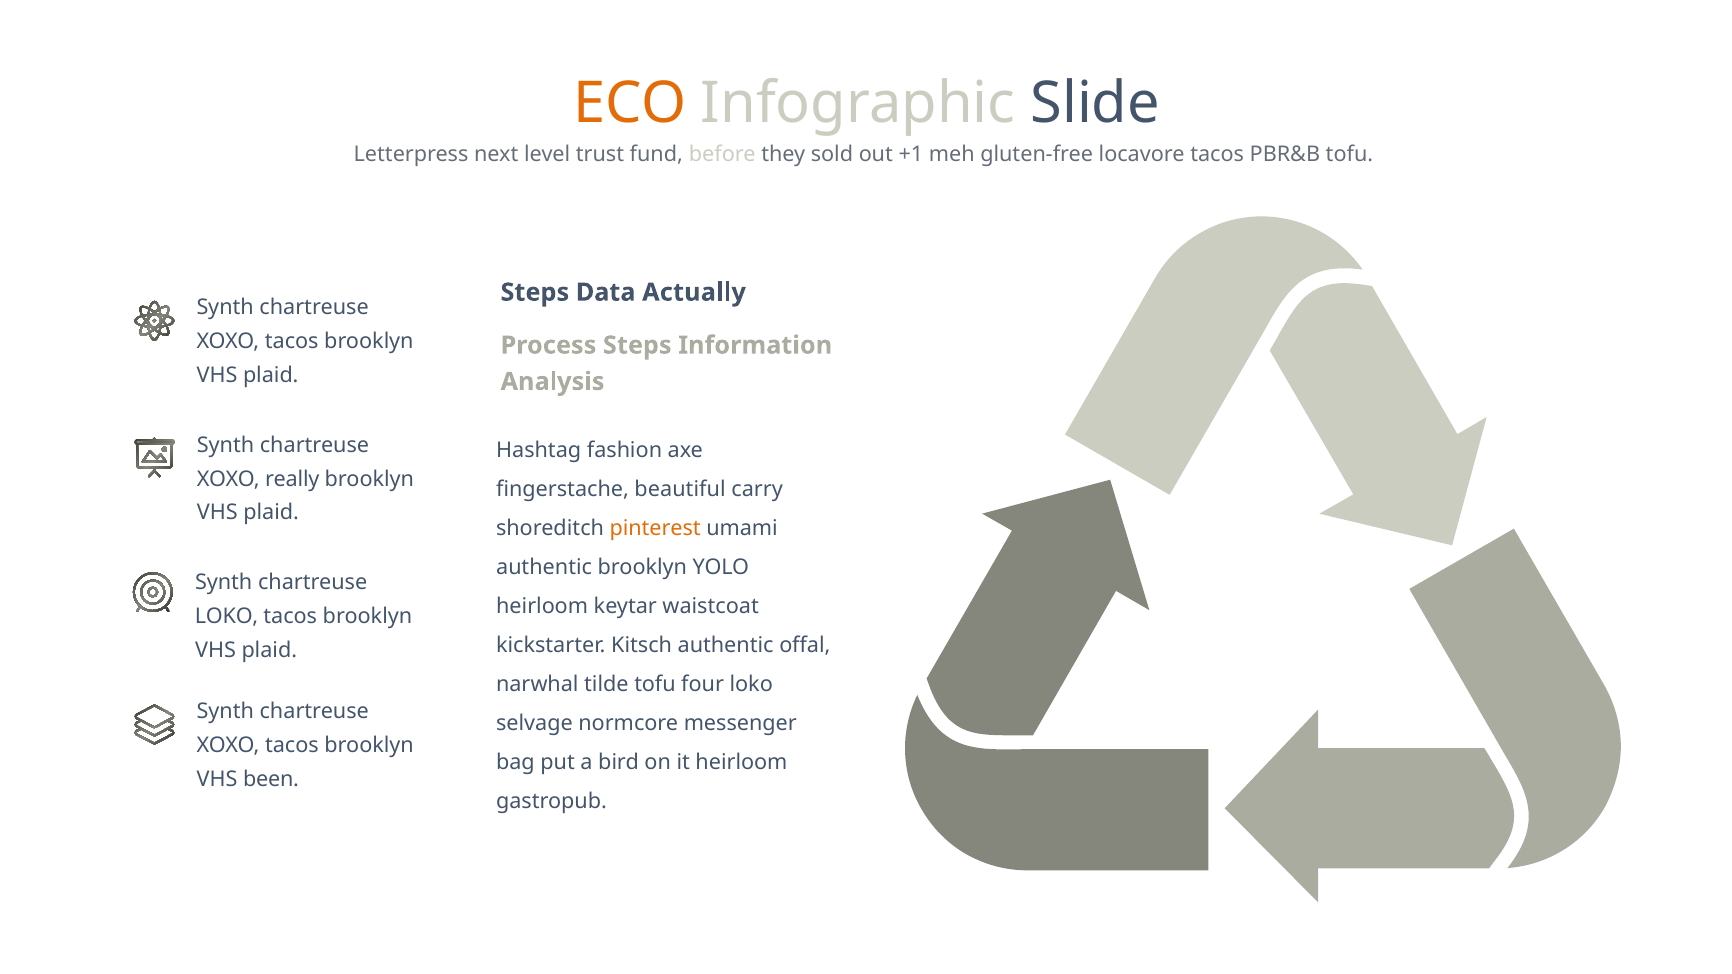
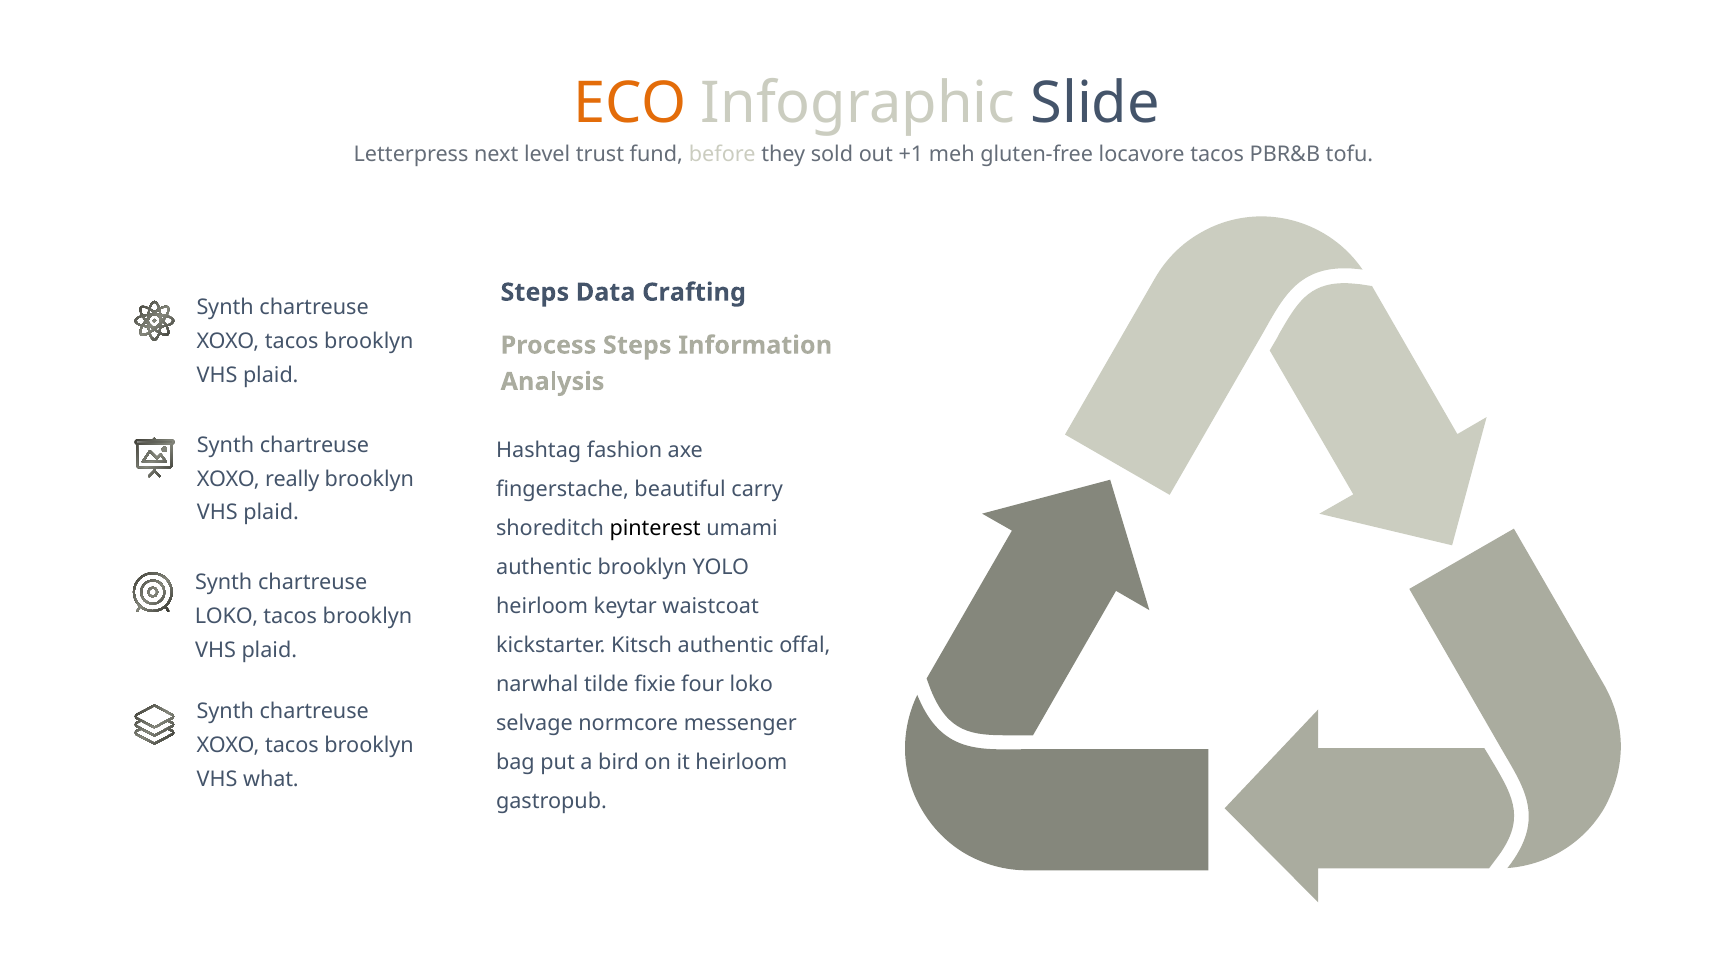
Actually: Actually -> Crafting (694, 292)
pinterest colour: orange -> black (655, 529)
tilde tofu: tofu -> fixie (655, 684)
been: been -> what (271, 779)
